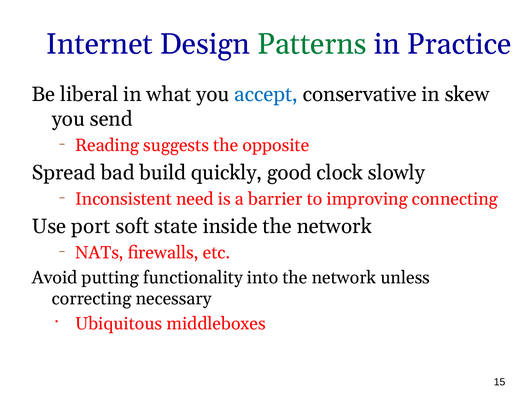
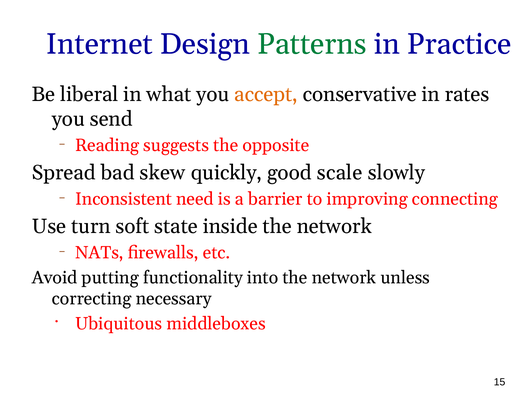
accept colour: blue -> orange (266, 94)
skew: skew -> rates (467, 94)
build: build -> skew (163, 173)
clock: clock -> scale (340, 173)
port: port -> turn (91, 227)
